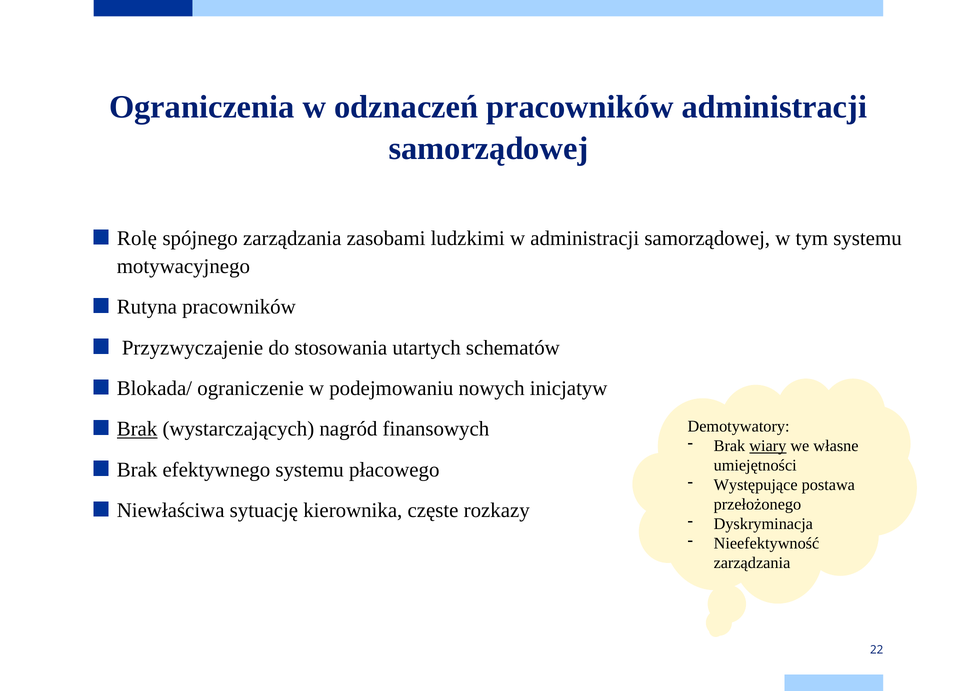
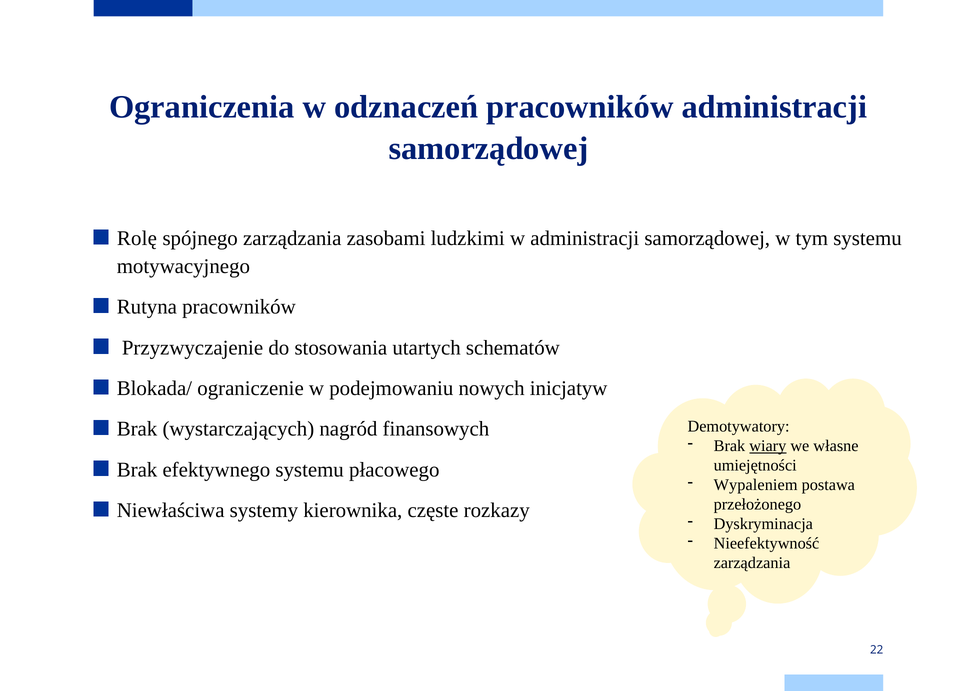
Brak underline: present -> none (137, 429)
Występujące: Występujące -> Wypaleniem (756, 485)
sytuację: sytuację -> systemy (264, 510)
